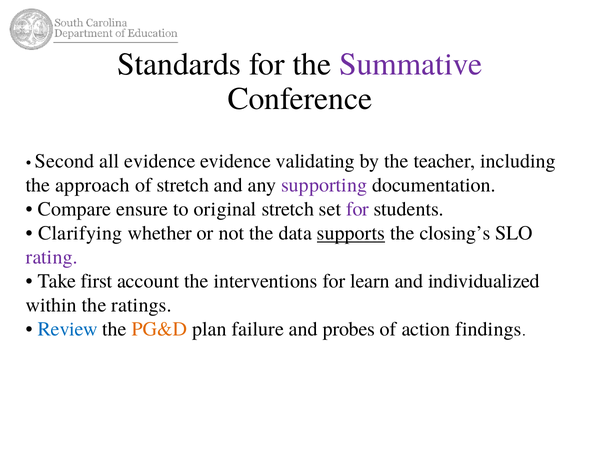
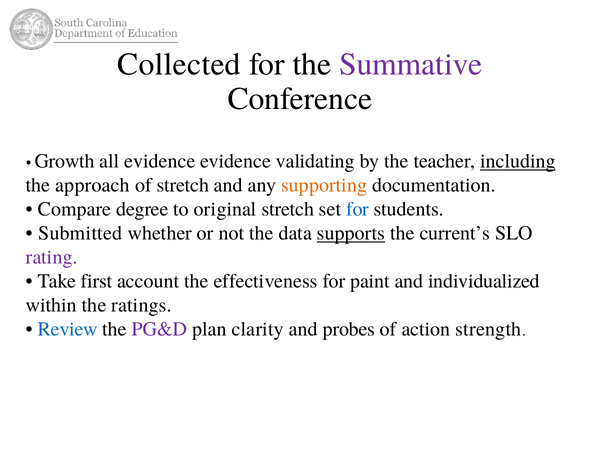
Standards: Standards -> Collected (179, 64)
Second: Second -> Growth (65, 161)
including underline: none -> present (518, 161)
supporting colour: purple -> orange (324, 185)
ensure: ensure -> degree (142, 209)
for colour: purple -> blue (358, 209)
Clarifying: Clarifying -> Submitted (80, 233)
closing’s: closing’s -> current’s (455, 233)
interventions: interventions -> effectiveness (266, 281)
learn: learn -> paint (370, 281)
PG&D colour: orange -> purple (160, 329)
failure: failure -> clarity (258, 329)
findings: findings -> strength (488, 329)
